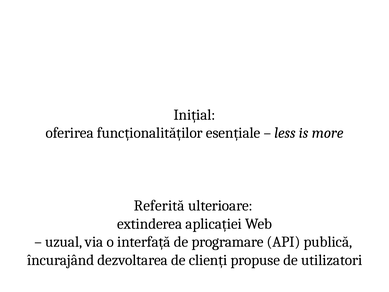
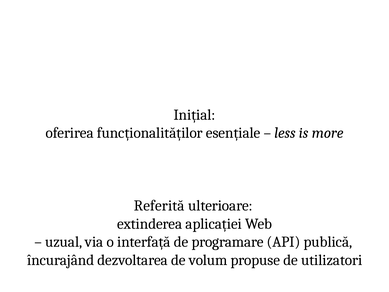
clienți: clienți -> volum (208, 260)
